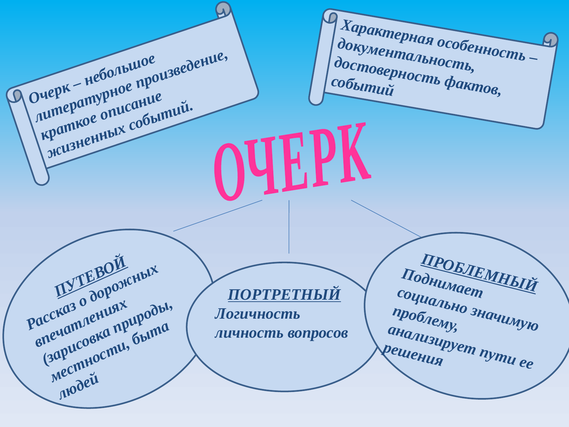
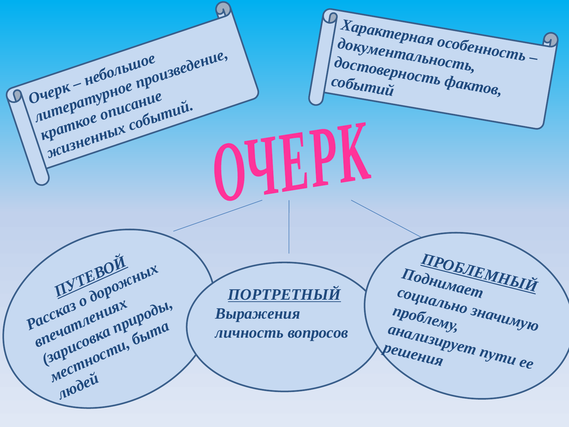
Логичность: Логичность -> Выражения (258, 314)
